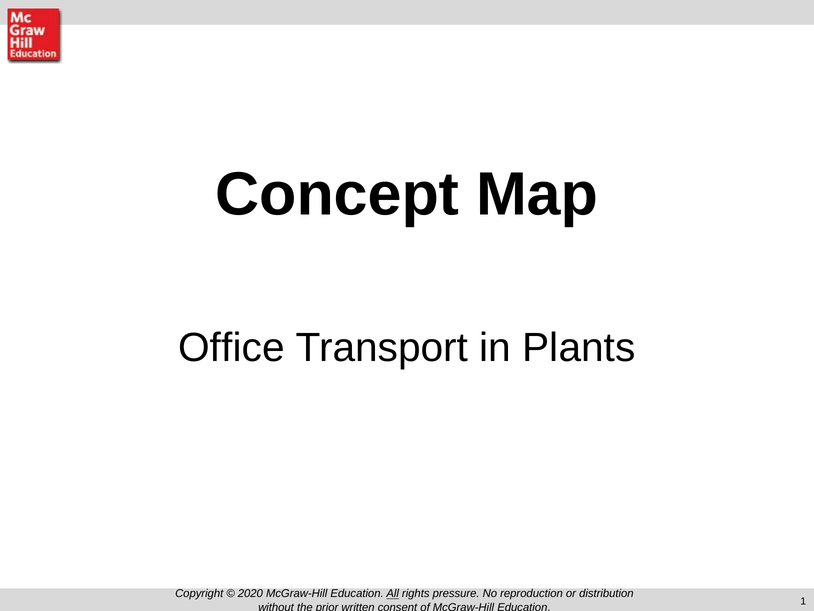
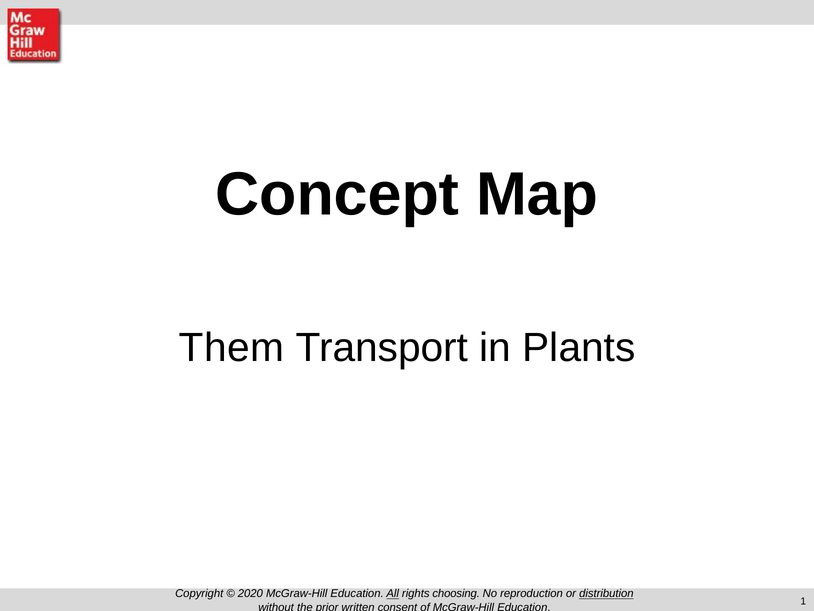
Office: Office -> Them (231, 347)
pressure: pressure -> choosing (456, 593)
distribution underline: none -> present (606, 593)
